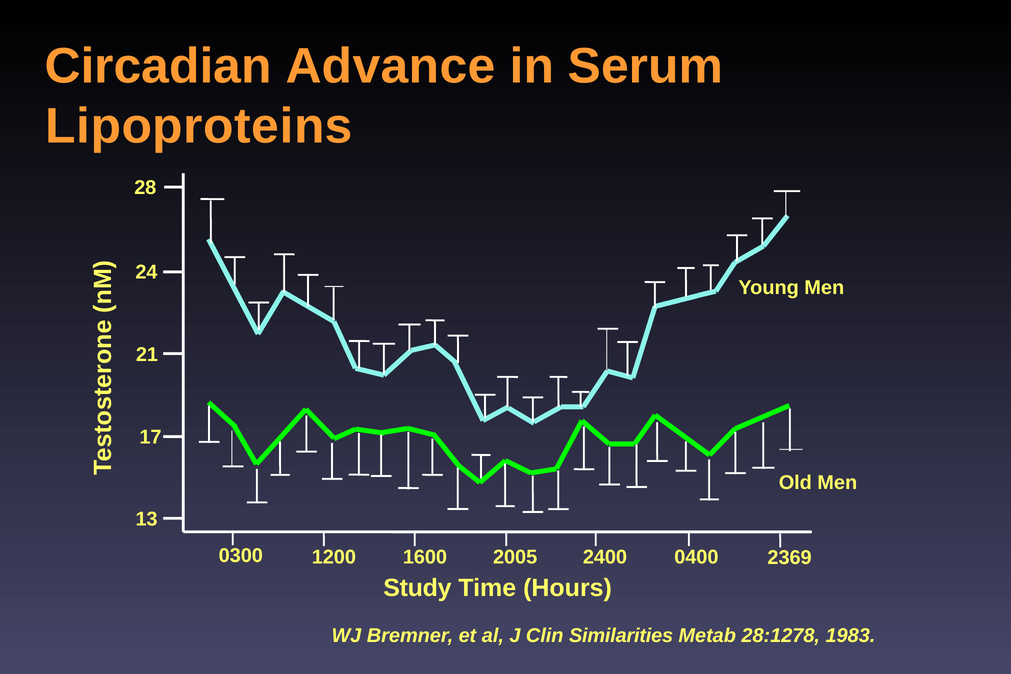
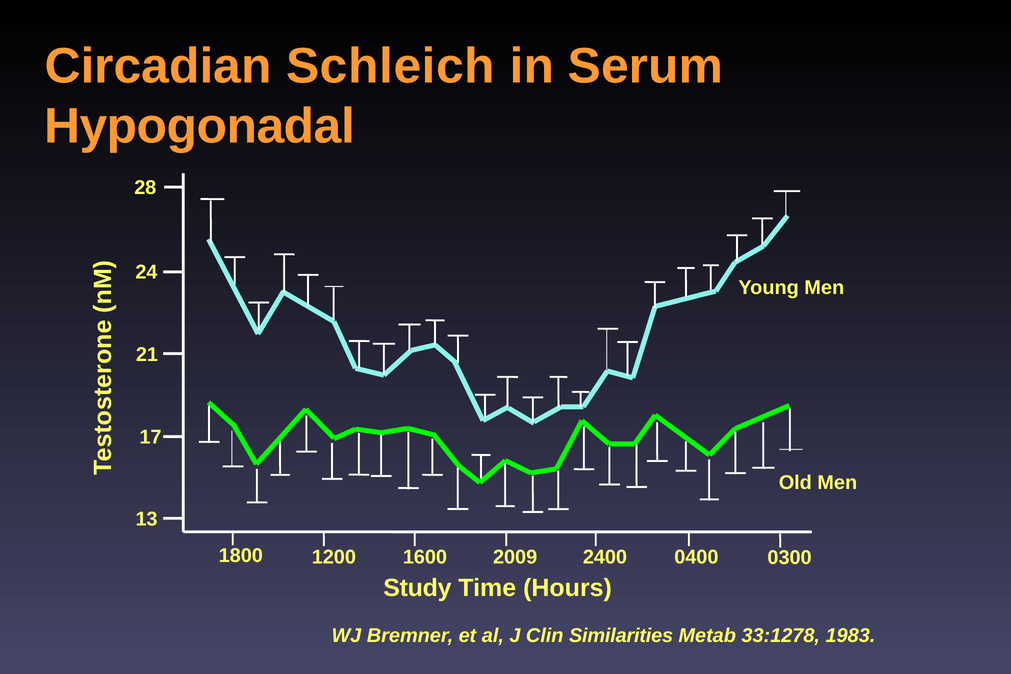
Advance: Advance -> Schleich (391, 66)
Lipoproteins: Lipoproteins -> Hypogonadal (200, 126)
0300: 0300 -> 1800 (241, 556)
2005: 2005 -> 2009 (515, 557)
2369: 2369 -> 0300 (790, 558)
28:1278: 28:1278 -> 33:1278 (781, 636)
